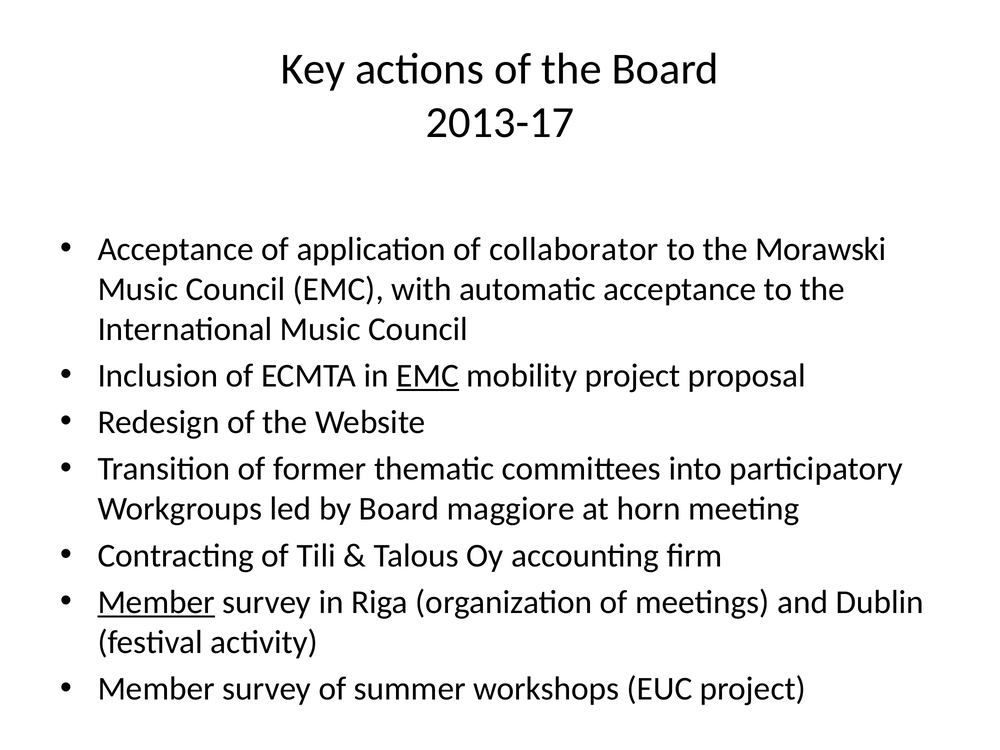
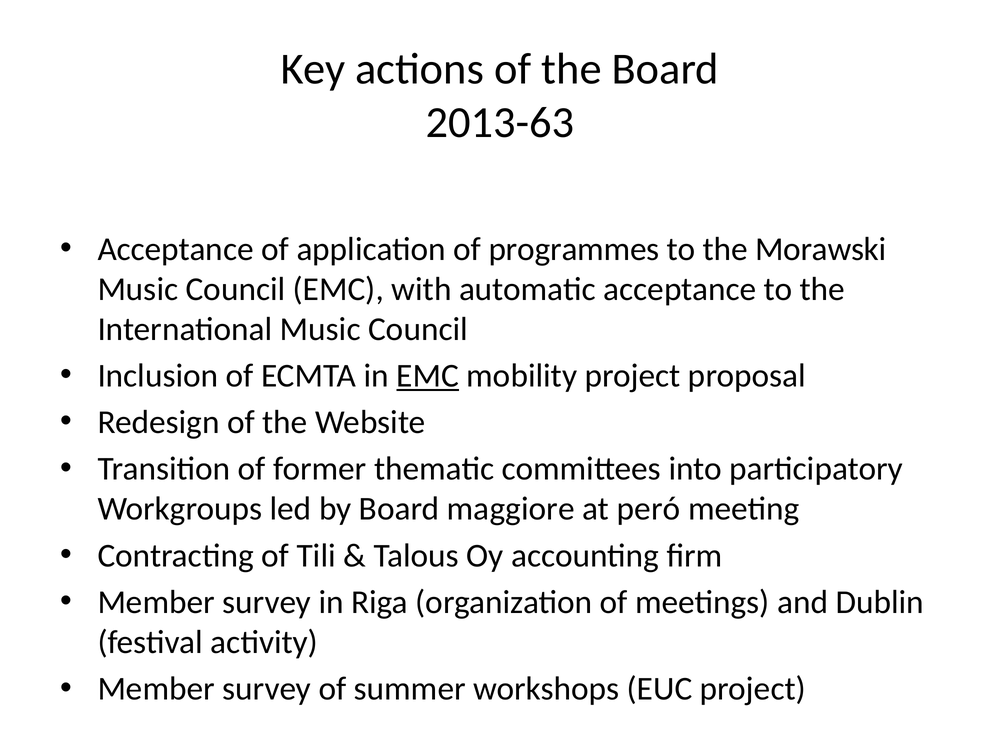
2013-17: 2013-17 -> 2013-63 (500, 122)
collaborator: collaborator -> programmes (574, 249)
horn: horn -> peró (649, 509)
Member underline: present -> none (156, 602)
